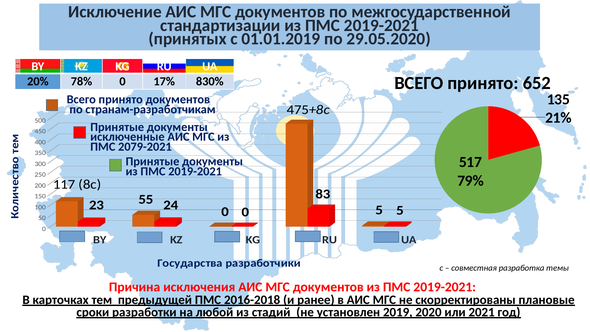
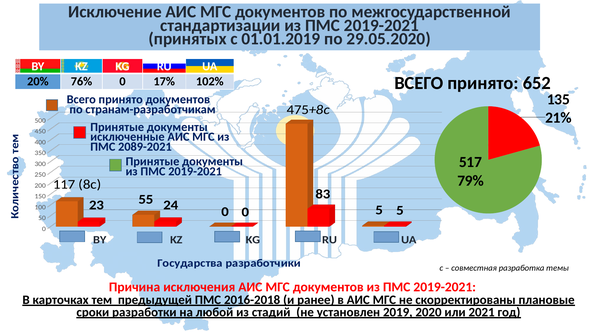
78%: 78% -> 76% (81, 82)
830%: 830% -> 102% (210, 82)
2079-2021: 2079-2021 -> 2089-2021 (145, 147)
